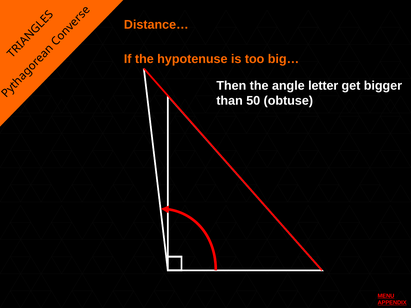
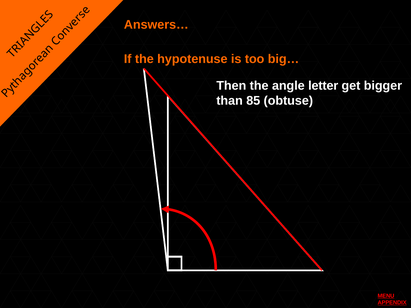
Distance…: Distance… -> Answers… (156, 25)
50: 50 -> 85 (253, 101)
